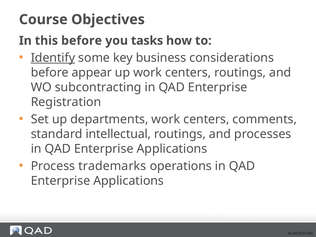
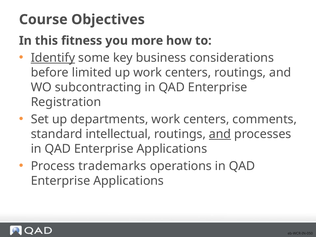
this before: before -> fitness (82, 41)
tasks: tasks -> more (147, 41)
appear: appear -> limited (92, 73)
and underline: none -> present (220, 134)
